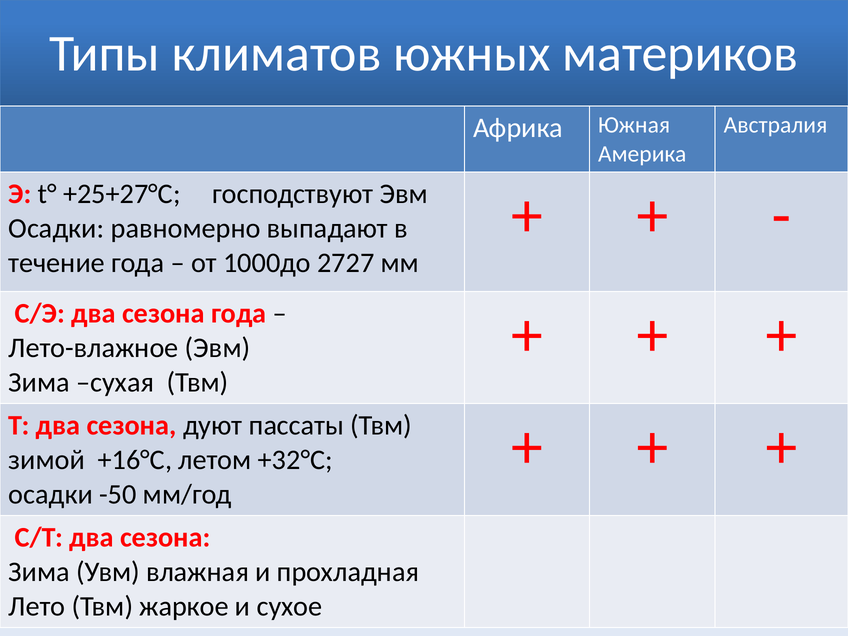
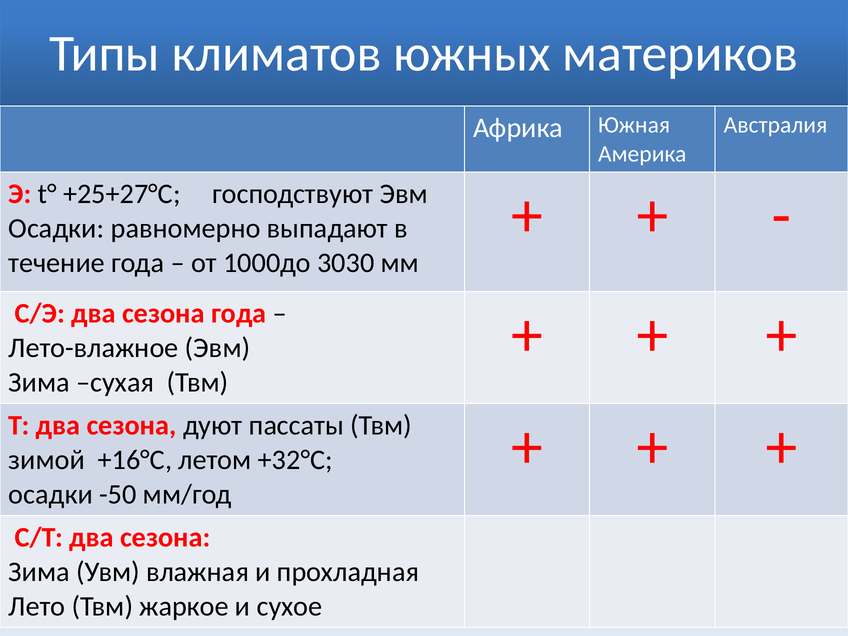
2727: 2727 -> 3030 (346, 263)
